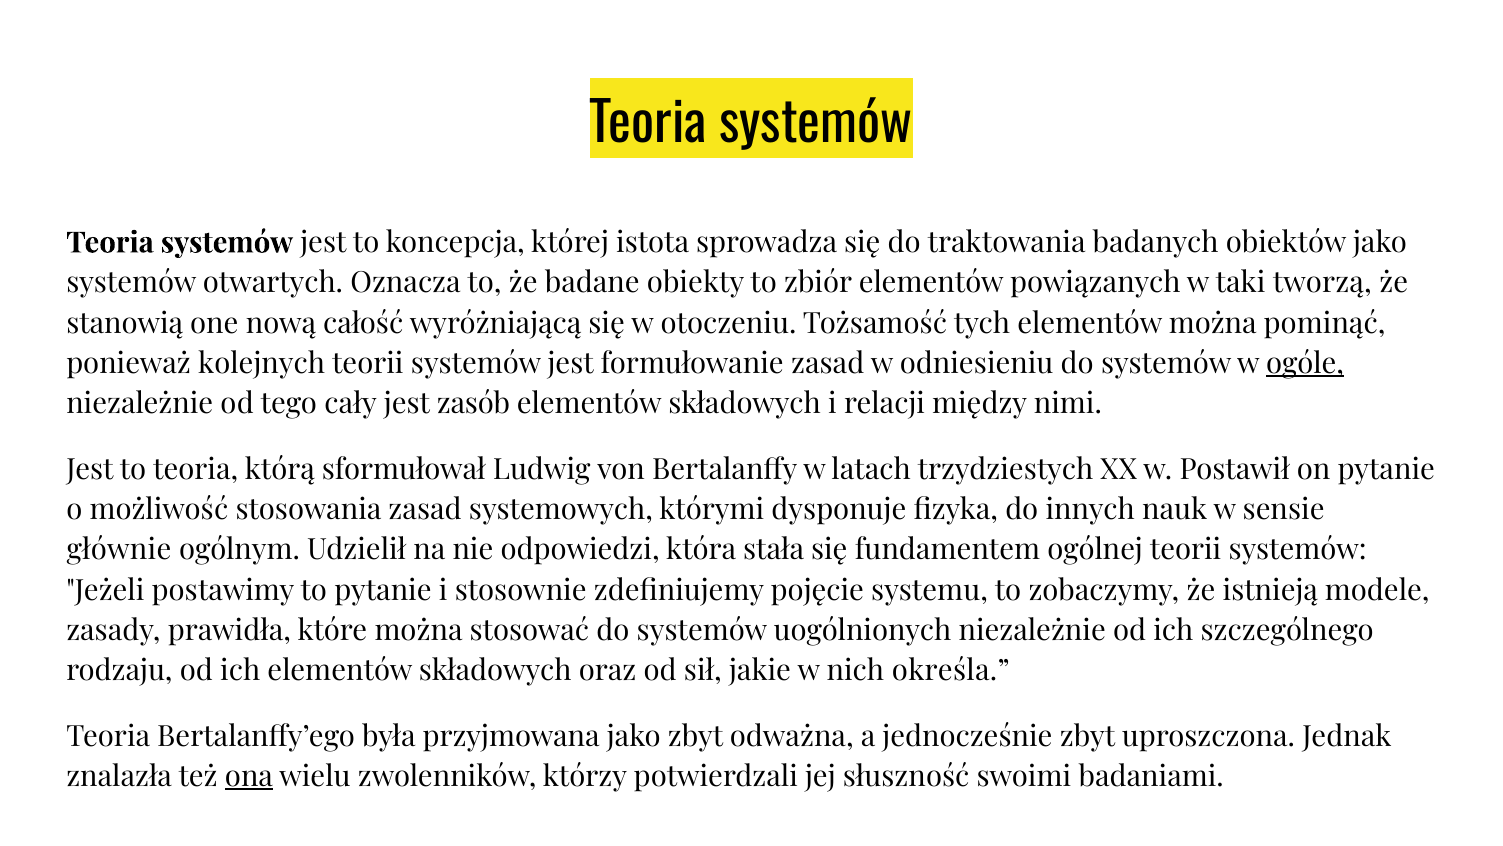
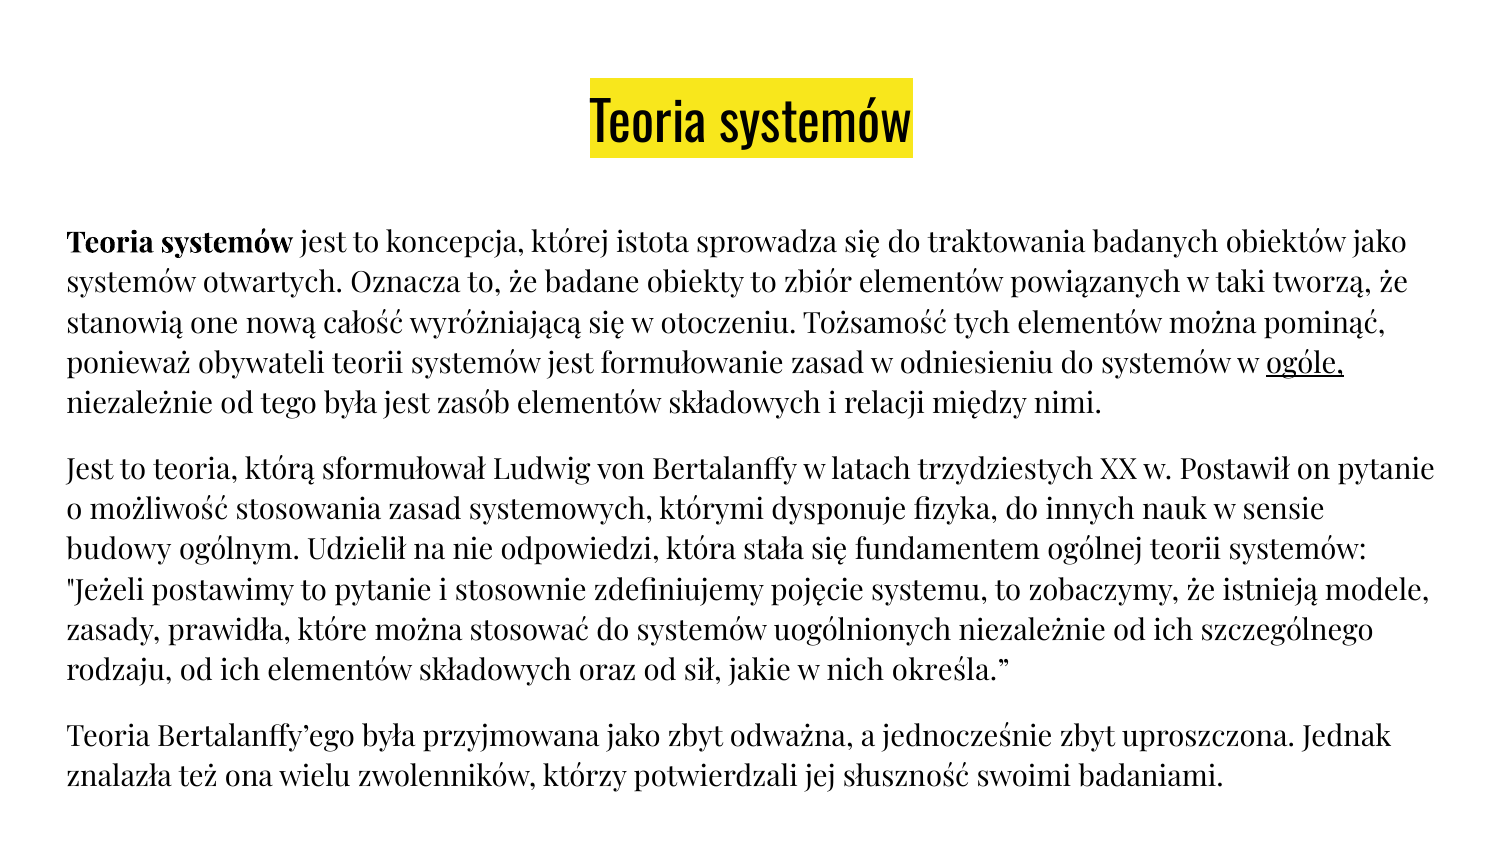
kolejnych: kolejnych -> obywateli (262, 364)
tego cały: cały -> była (351, 404)
głównie: głównie -> budowy (119, 550)
ona underline: present -> none (249, 776)
